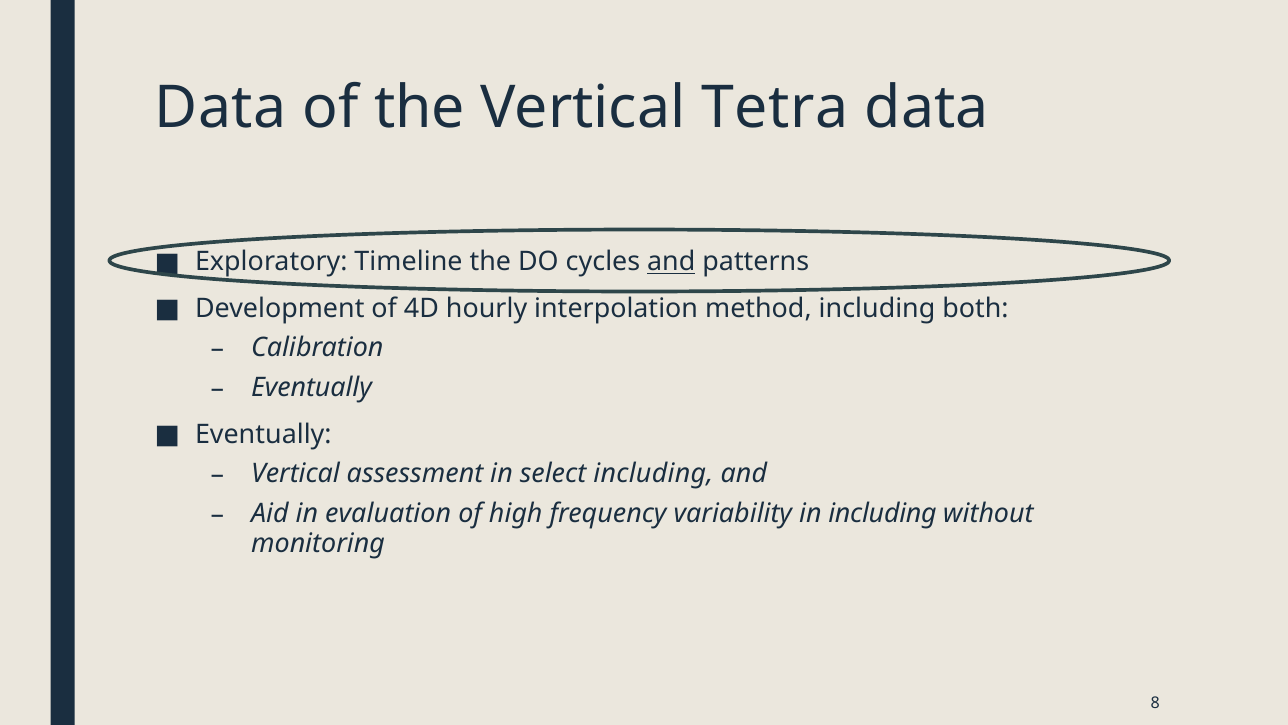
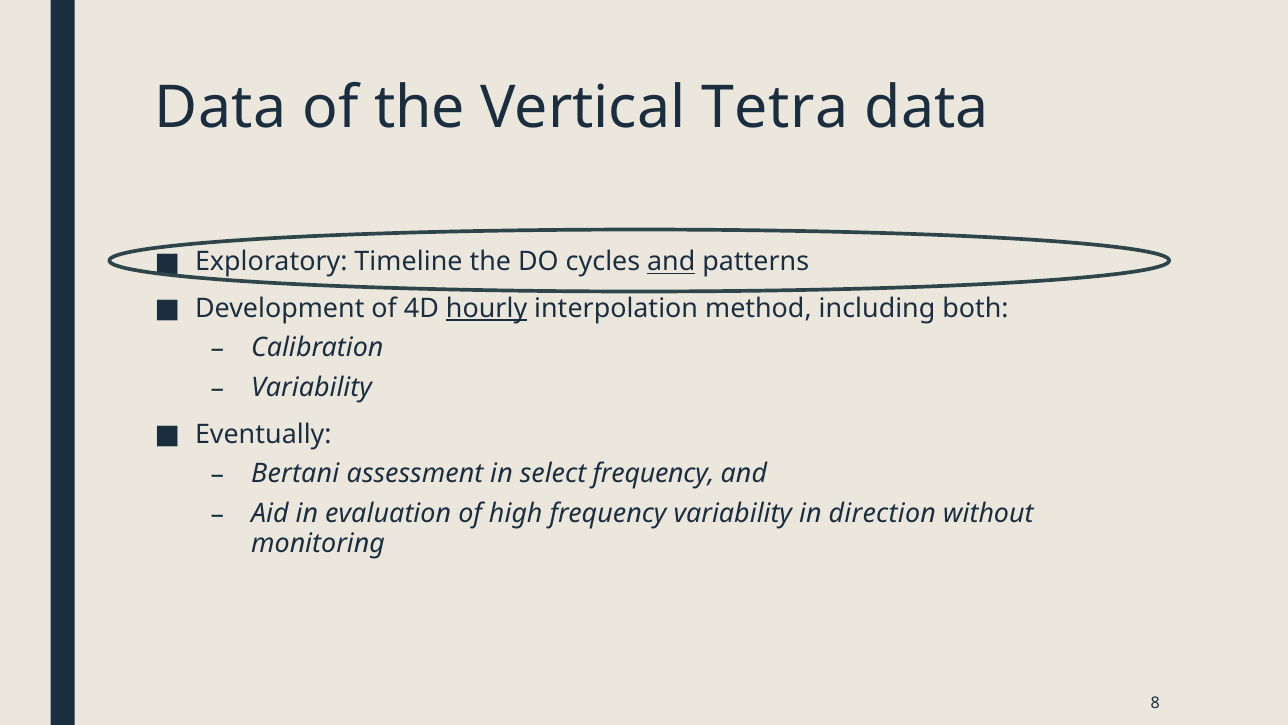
hourly underline: none -> present (487, 308)
Eventually: Eventually -> Variability (311, 388)
Vertical: Vertical -> Bertani (295, 474)
select including: including -> frequency (654, 474)
in including: including -> direction (882, 513)
